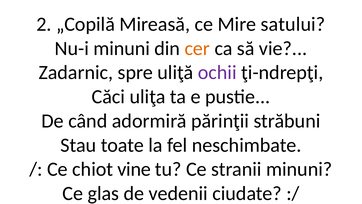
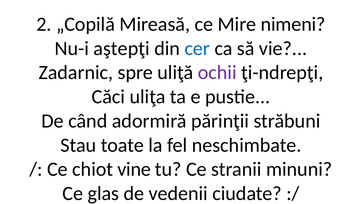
satului: satului -> nimeni (293, 24)
Nu-i minuni: minuni -> aştepţi (122, 48)
cer colour: orange -> blue (197, 48)
